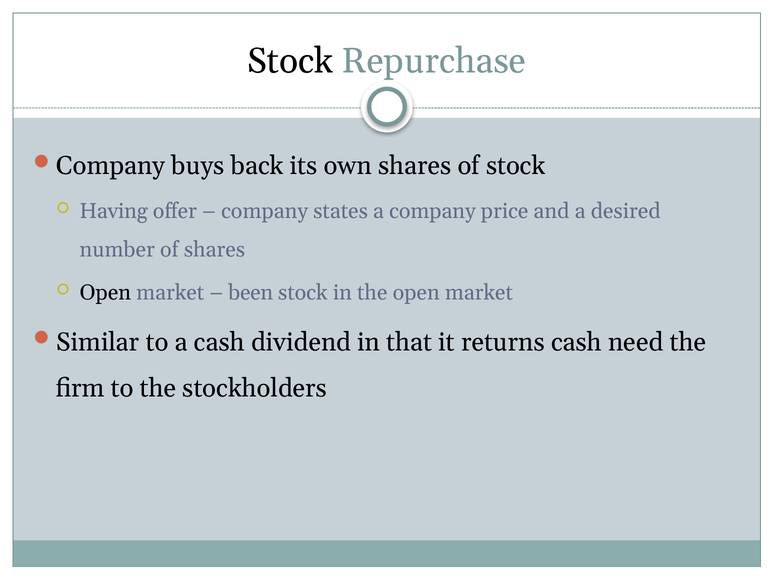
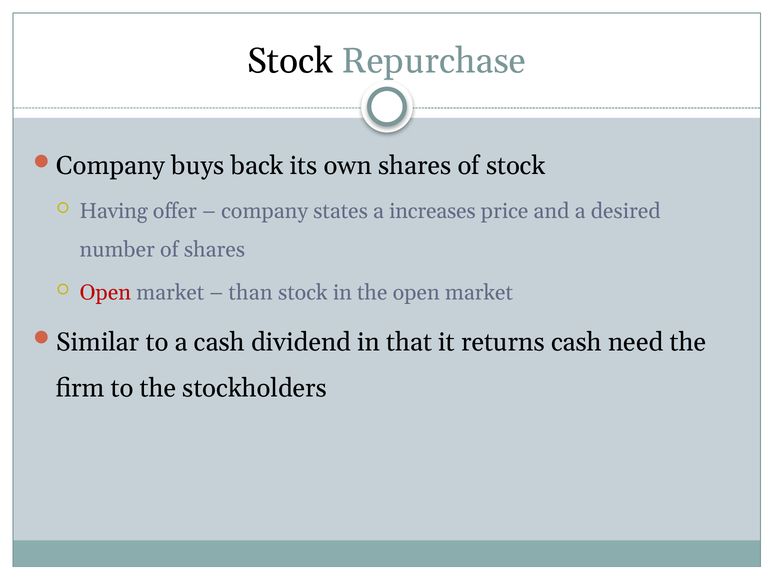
a company: company -> increases (432, 211)
Open colour: black -> red (105, 293)
been: been -> than (251, 293)
